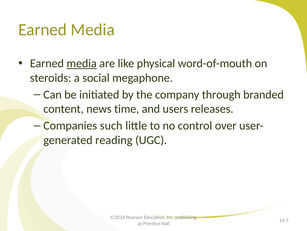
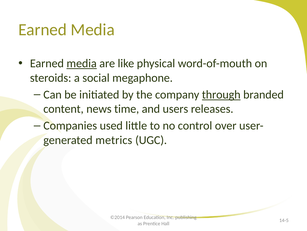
through underline: none -> present (221, 94)
such: such -> used (111, 125)
reading: reading -> metrics (114, 140)
